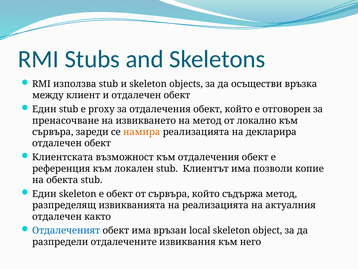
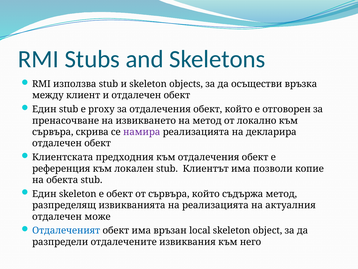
зареди: зареди -> скрива (92, 132)
намира colour: orange -> purple (142, 132)
възможност: възможност -> предходния (125, 157)
както: както -> може (98, 216)
